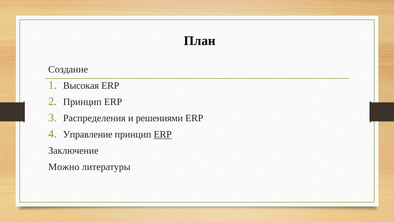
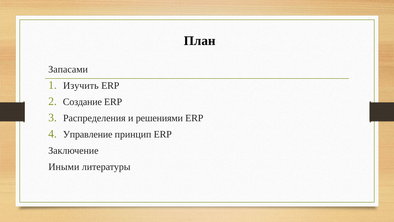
Создание: Создание -> Запасами (68, 69)
Высокая: Высокая -> Изучить (81, 85)
Принцип: Принцип -> Создание (82, 102)
ERP underline: present -> none (163, 134)
Можно: Можно -> Иными (64, 167)
